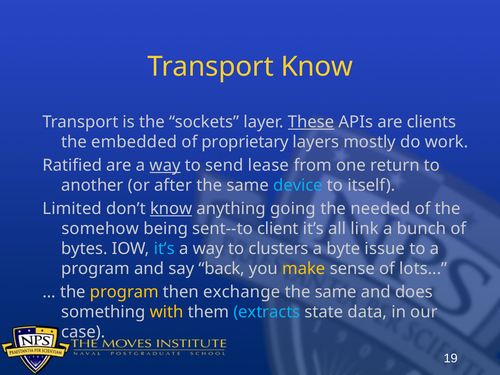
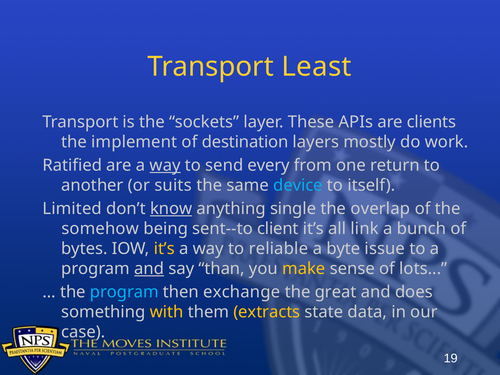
Transport Know: Know -> Least (317, 67)
These underline: present -> none (311, 122)
embedded: embedded -> implement (134, 142)
proprietary: proprietary -> destination (245, 142)
lease: lease -> every (269, 165)
after: after -> suits (173, 185)
going: going -> single (293, 209)
needed: needed -> overlap (380, 209)
it’s colour: light blue -> yellow (164, 249)
clusters: clusters -> reliable (278, 249)
and underline: none -> present (149, 269)
back: back -> than (222, 269)
program colour: yellow -> light blue (124, 292)
same: same -> great (336, 292)
extracts colour: light blue -> yellow (267, 312)
